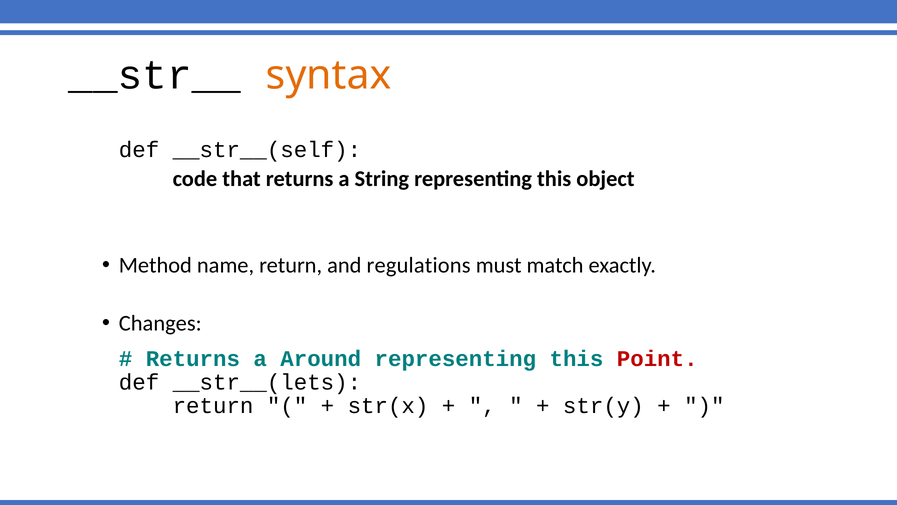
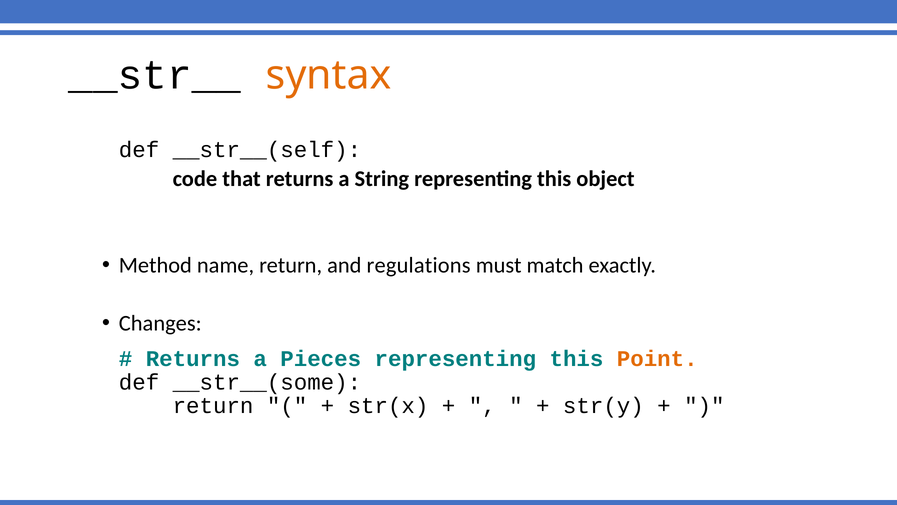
Around: Around -> Pieces (321, 358)
Point colour: red -> orange (657, 358)
__str__(lets: __str__(lets -> __str__(some (267, 382)
